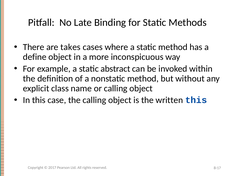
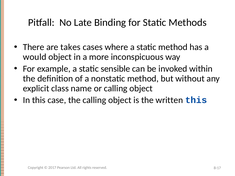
define: define -> would (35, 57)
abstract: abstract -> sensible (115, 69)
